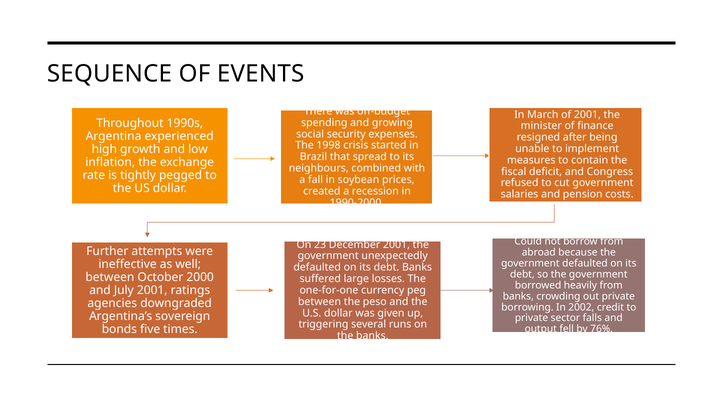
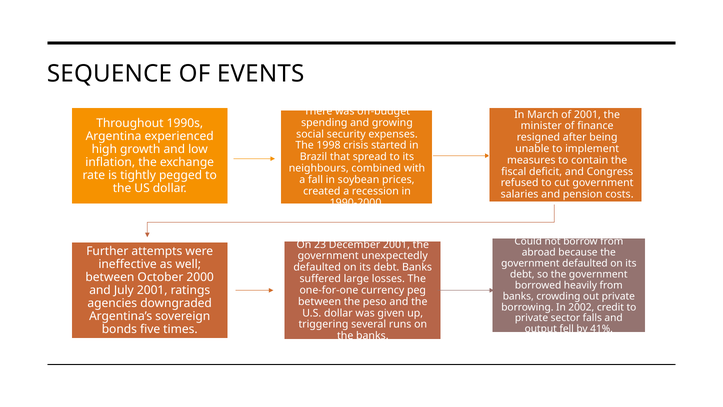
76%: 76% -> 41% (602, 329)
